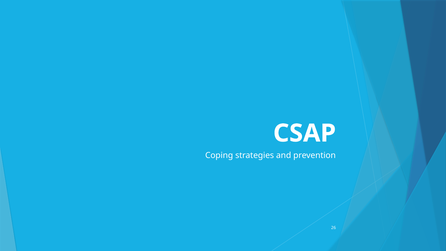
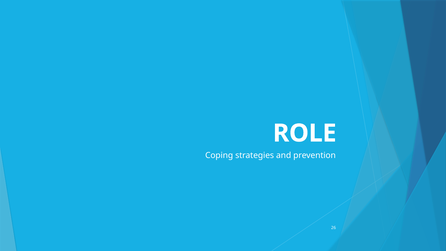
CSAP: CSAP -> ROLE (305, 133)
